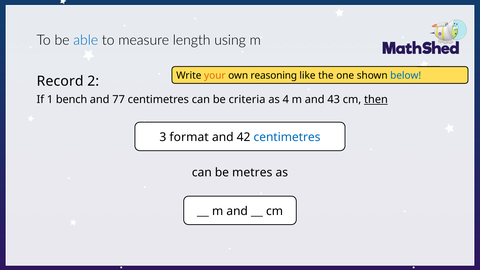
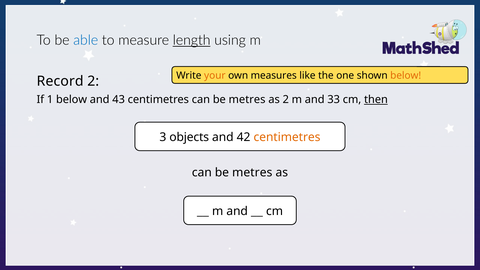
length underline: none -> present (192, 40)
reasoning: reasoning -> measures (274, 76)
below colour: blue -> orange (406, 76)
1 bench: bench -> below (72, 100)
77: 77 -> 43 (119, 100)
criteria: criteria -> metres (247, 100)
as 4: 4 -> 2 (286, 100)
43: 43 -> 33 (334, 100)
format: format -> objects (189, 137)
centimetres colour: blue -> orange (287, 137)
